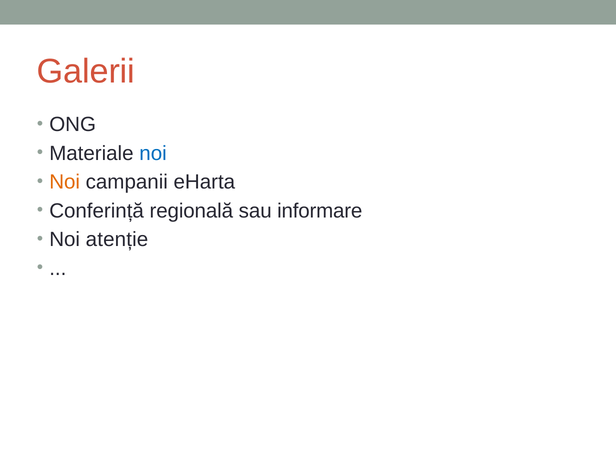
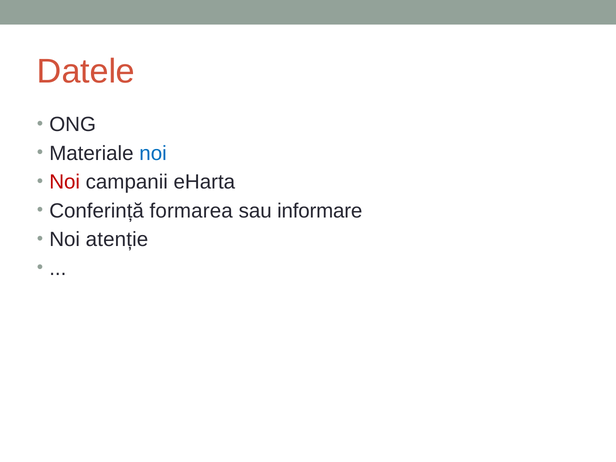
Galerii: Galerii -> Datele (86, 72)
Noi colour: orange -> red (65, 182)
regională: regională -> formarea (191, 211)
